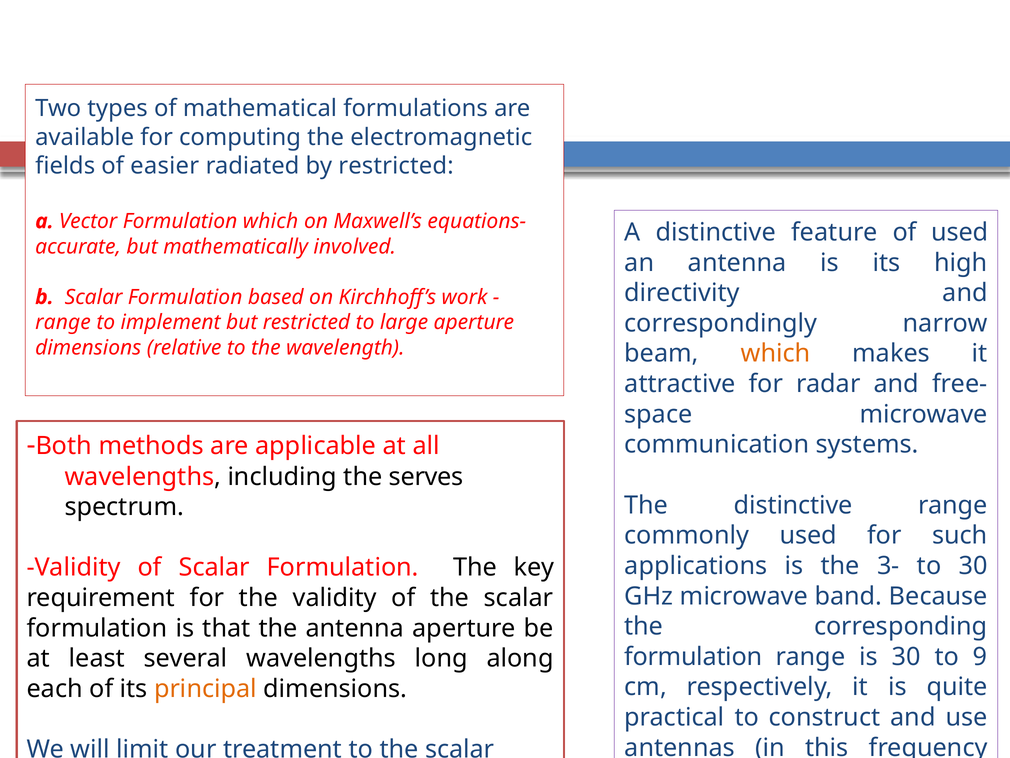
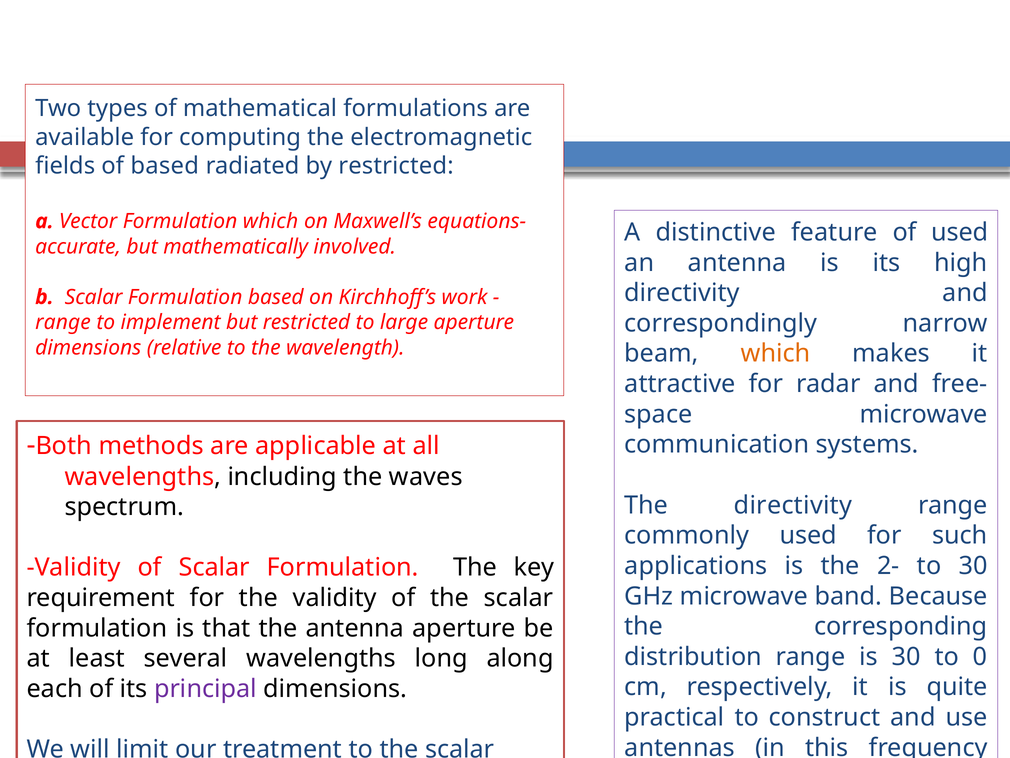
of easier: easier -> based (165, 166)
serves: serves -> waves (426, 476)
The distinctive: distinctive -> directivity (793, 505)
3-: 3- -> 2- (888, 565)
formulation: formulation -> distribution (693, 656)
9: 9 -> 0 (980, 656)
principal colour: orange -> purple (205, 688)
